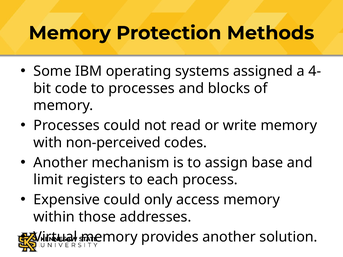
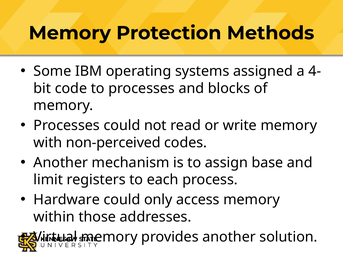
Expensive: Expensive -> Hardware (67, 200)
